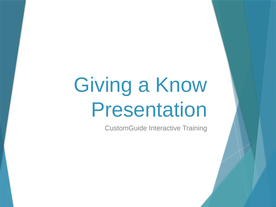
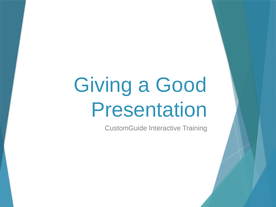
Know: Know -> Good (181, 85)
